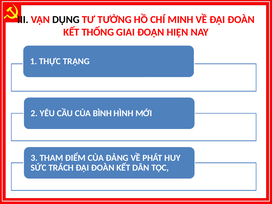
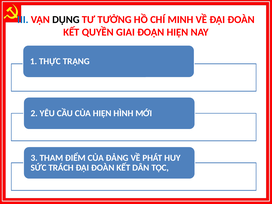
III colour: black -> blue (23, 20)
THỐNG: THỐNG -> QUYỀN (98, 32)
CỦA BÌNH: BÌNH -> HIỆN (102, 113)
